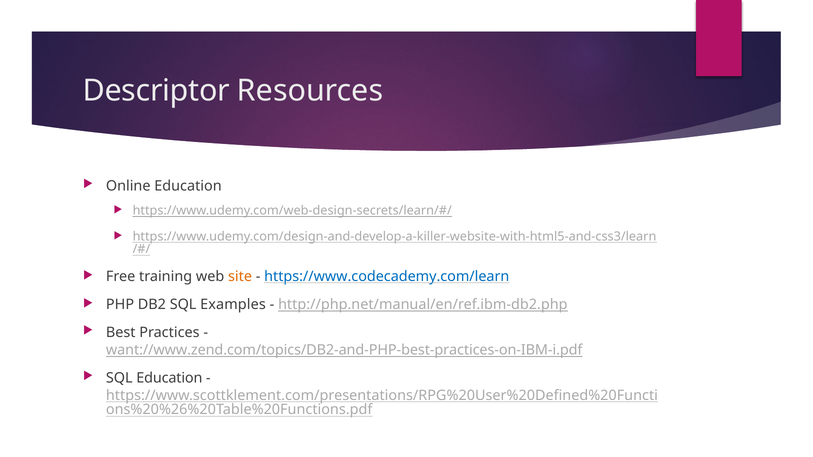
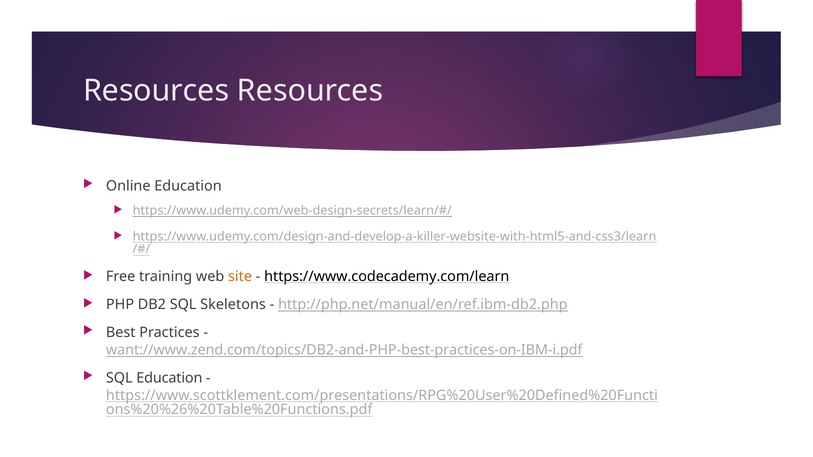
Descriptor: Descriptor -> Resources (156, 91)
https://www.codecademy.com/learn colour: blue -> black (387, 276)
Examples: Examples -> Skeletons (233, 305)
